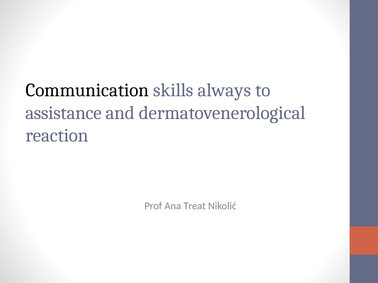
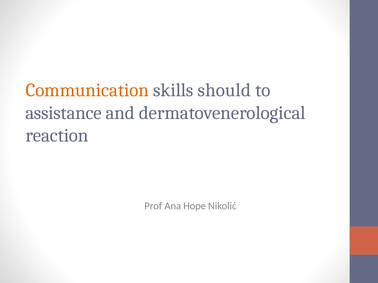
Communication colour: black -> orange (87, 90)
always: always -> should (224, 90)
Treat: Treat -> Hope (195, 206)
